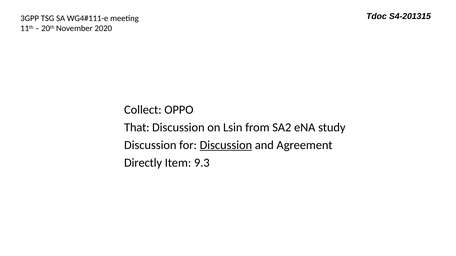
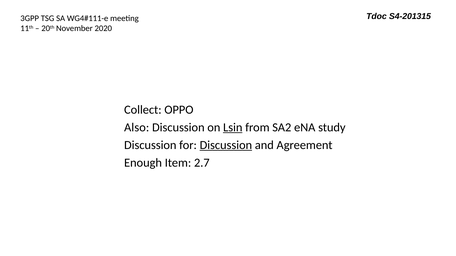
That: That -> Also (137, 128)
Lsin underline: none -> present (233, 128)
Directly: Directly -> Enough (143, 163)
9.3: 9.3 -> 2.7 (202, 163)
